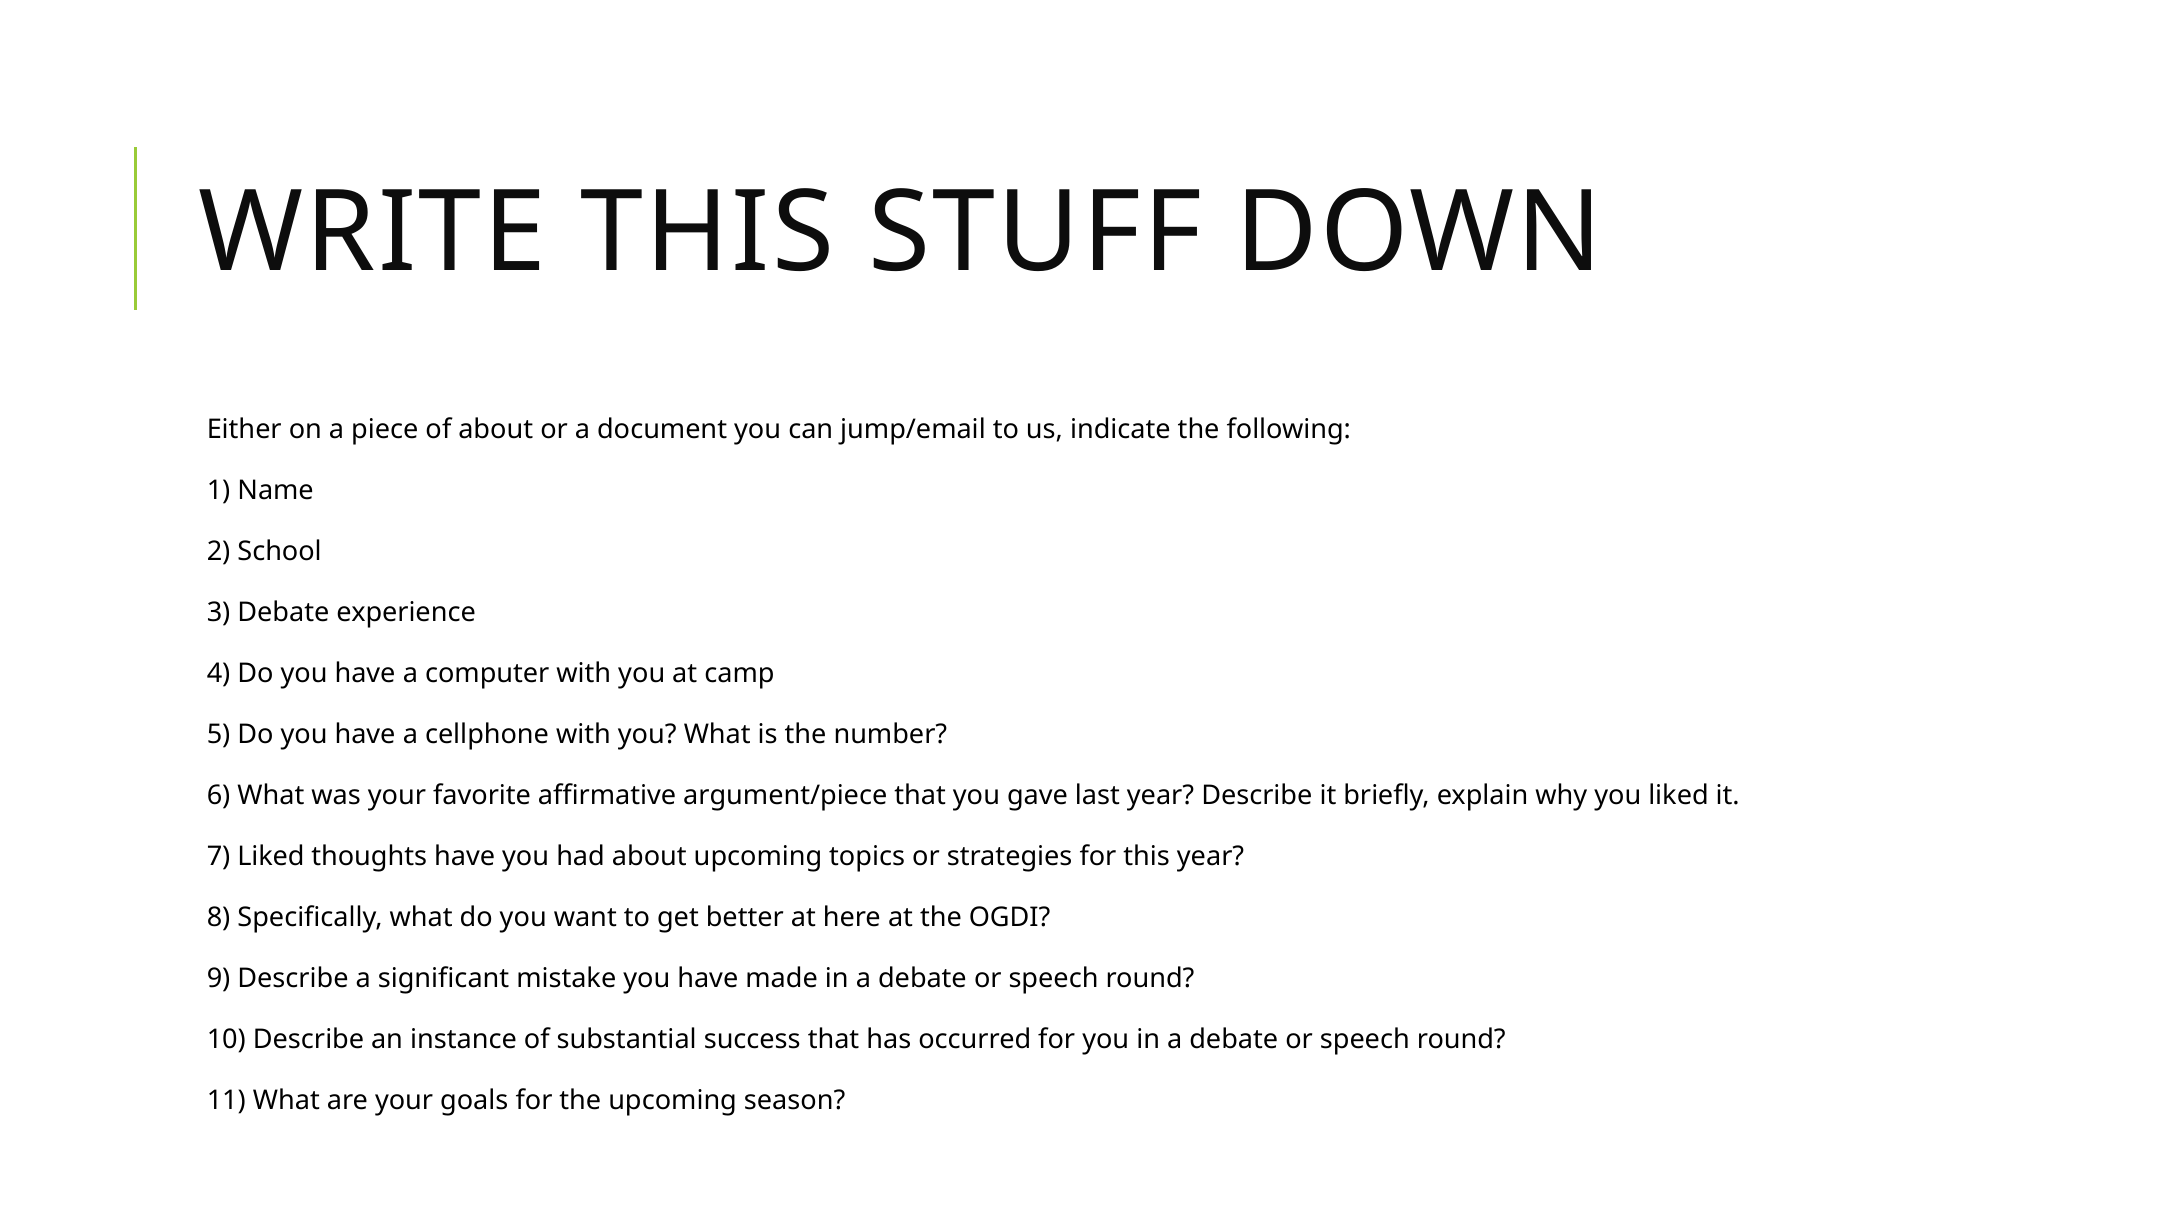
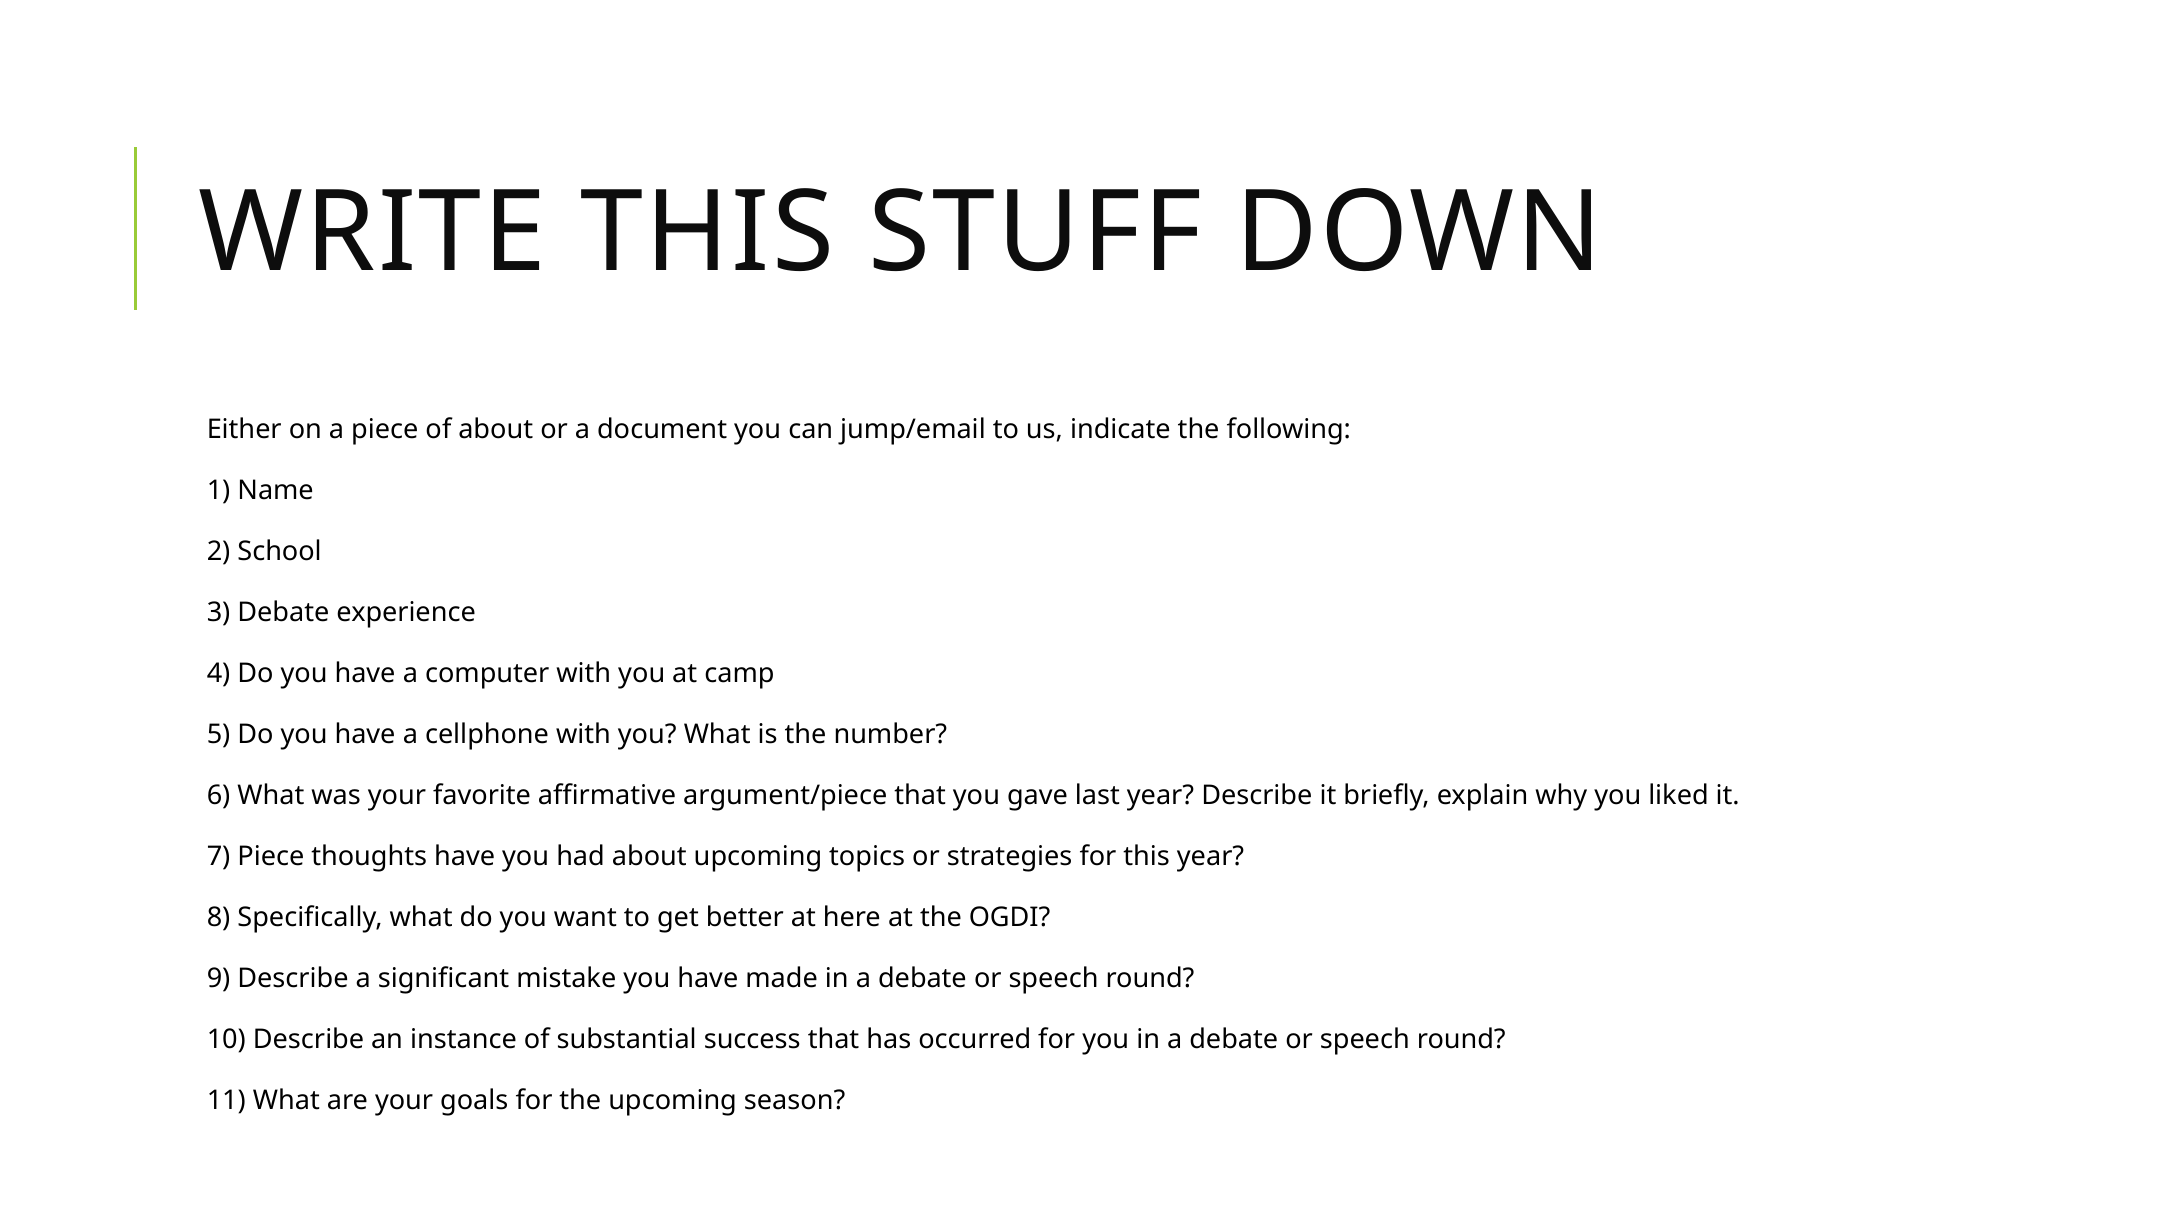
7 Liked: Liked -> Piece (271, 856)
